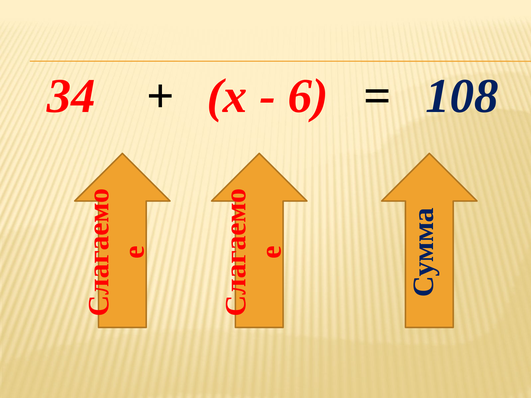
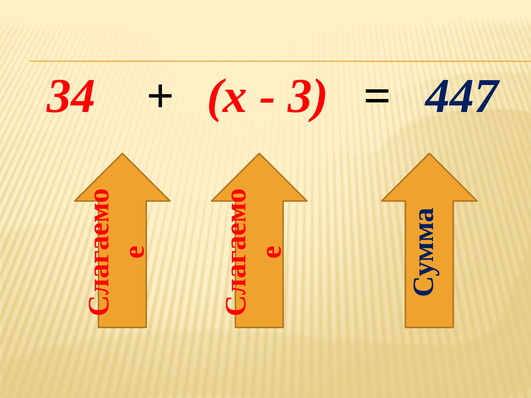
6: 6 -> 3 (308, 96)
108: 108 -> 447 (462, 96)
